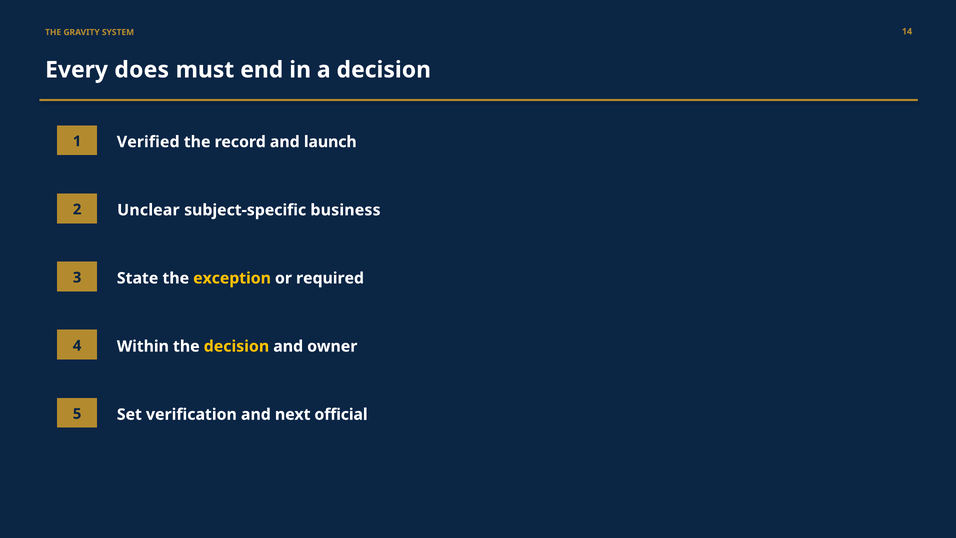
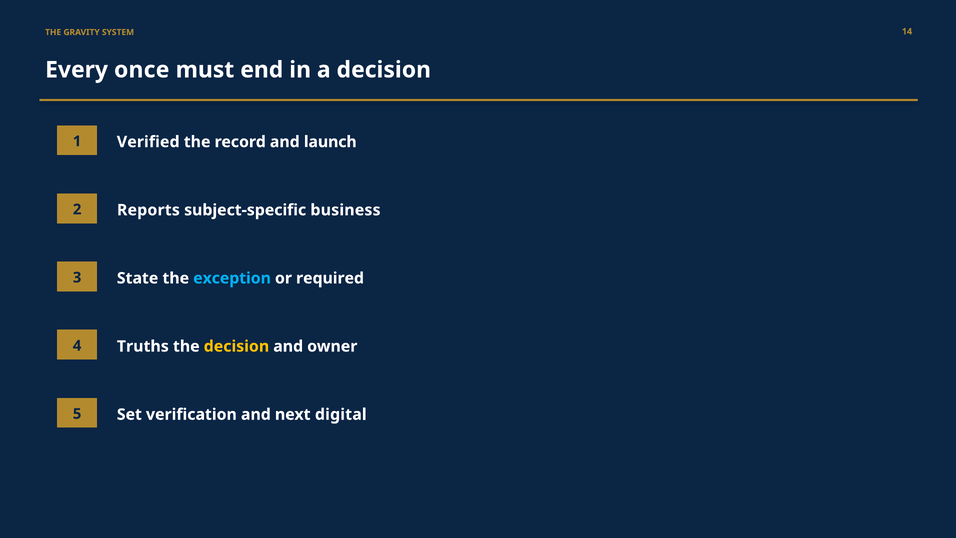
does: does -> once (142, 70)
Unclear: Unclear -> Reports (148, 210)
exception colour: yellow -> light blue (232, 278)
Within: Within -> Truths (143, 346)
official: official -> digital (341, 414)
